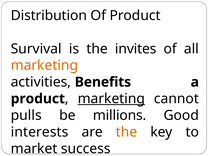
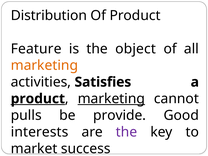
Survival: Survival -> Feature (36, 49)
invites: invites -> object (136, 49)
Benefits: Benefits -> Satisfies (103, 82)
product underline: none -> present (38, 99)
millions: millions -> provide (120, 115)
the colour: orange -> purple (127, 132)
